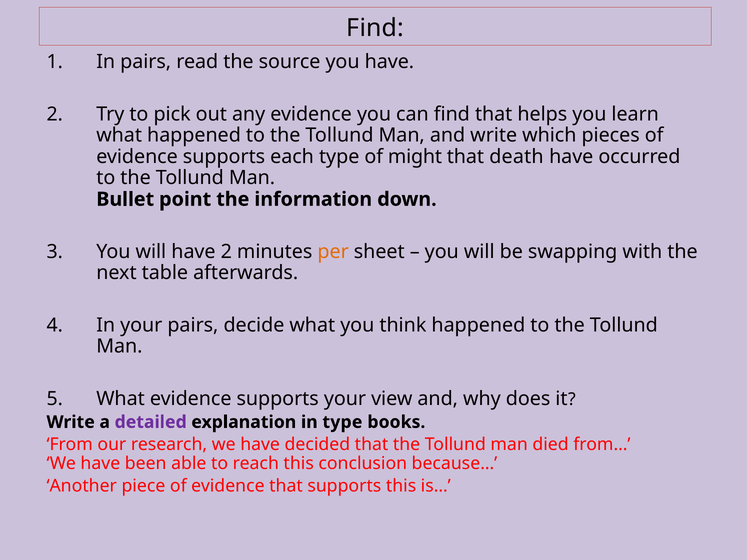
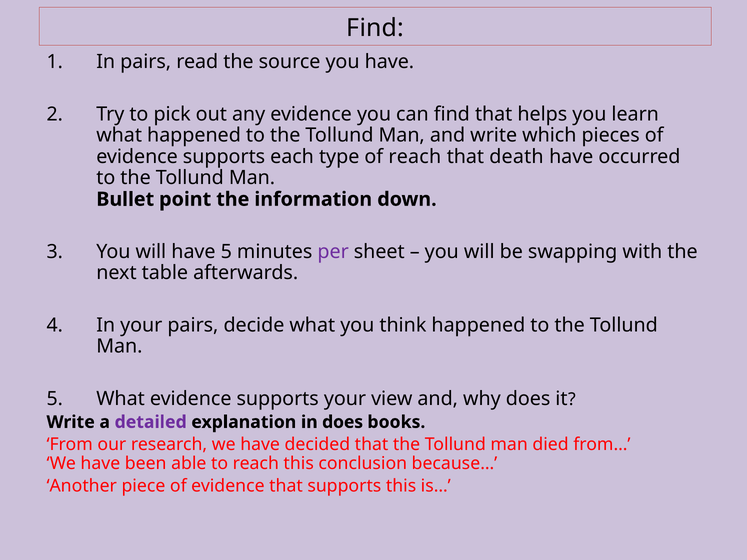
of might: might -> reach (415, 157)
will have 2: 2 -> 5 (226, 252)
per colour: orange -> purple (333, 252)
in type: type -> does (343, 422)
